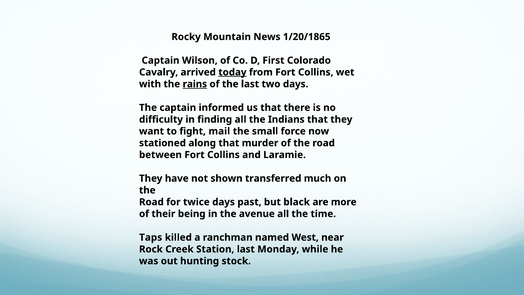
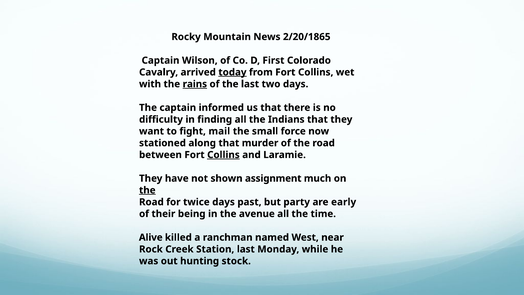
1/20/1865: 1/20/1865 -> 2/20/1865 (307, 37)
Collins underline: none -> present (223, 155)
transferred: transferred -> assignment (273, 178)
the underline: none -> present (147, 190)
black: black -> party (297, 202)
more: more -> early (344, 202)
Taps: Taps -> Alive (151, 237)
